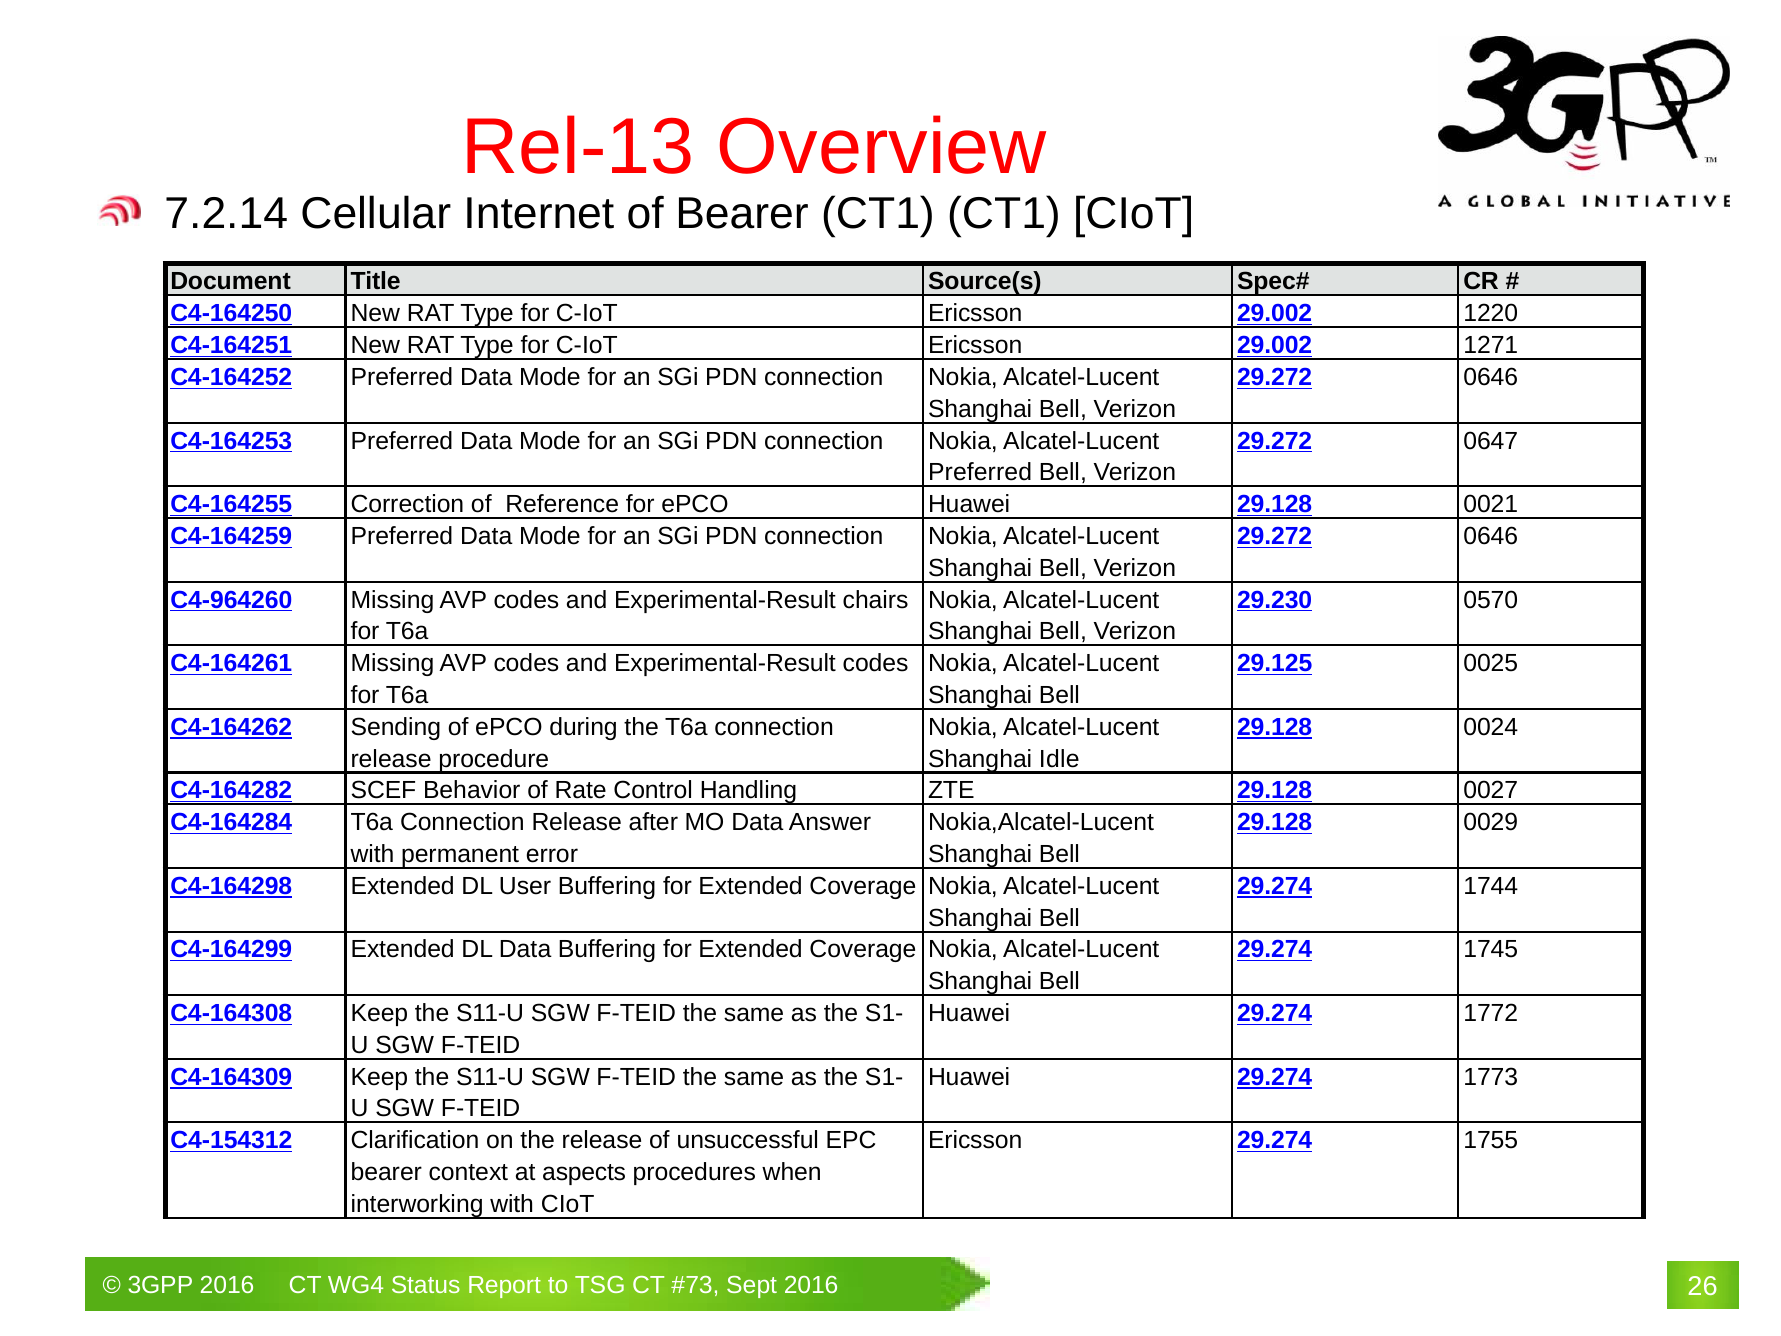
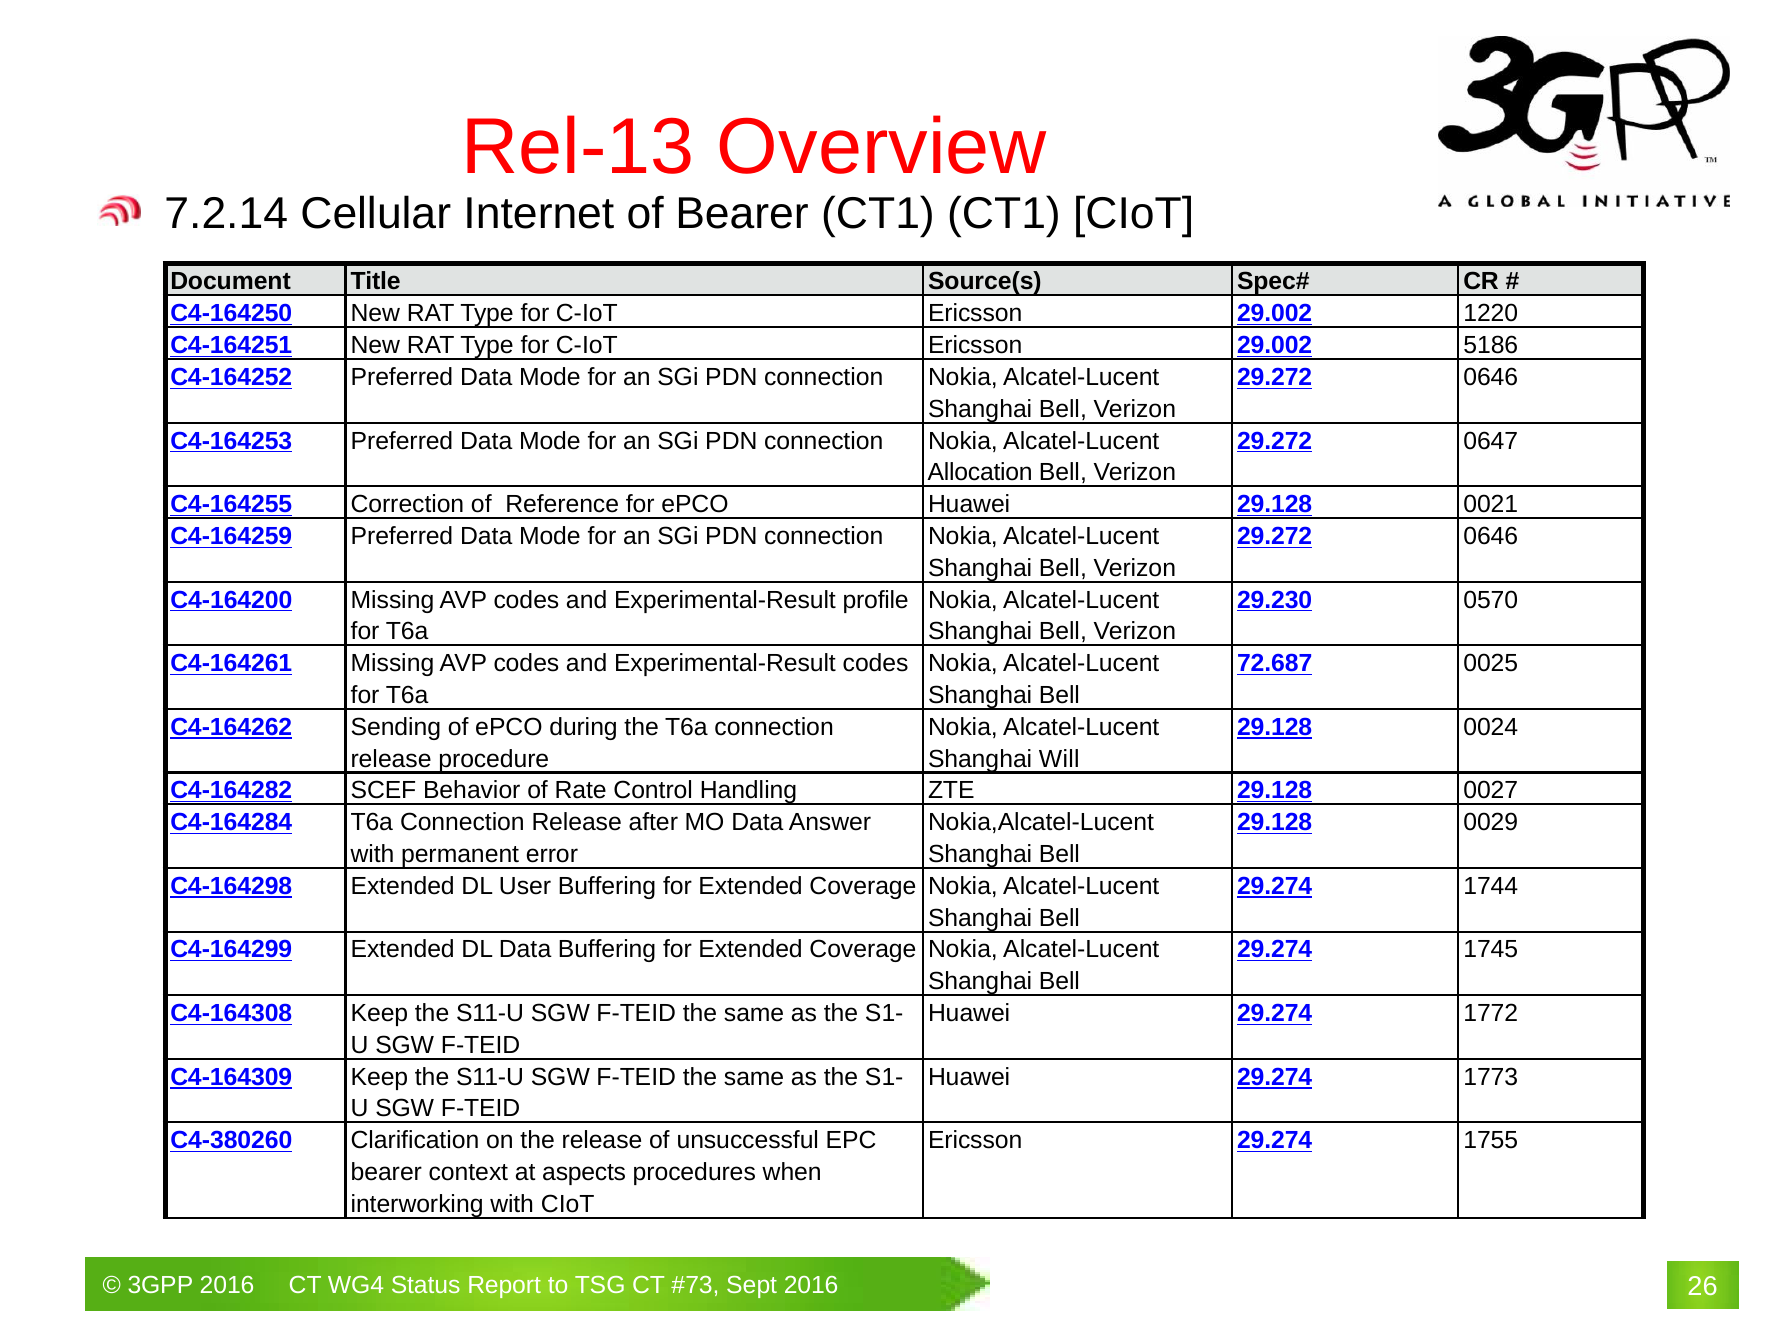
1271: 1271 -> 5186 (1491, 345)
Preferred: Preferred -> Allocation (980, 473)
C4-964260: C4-964260 -> C4-164200 (231, 600)
chairs: chairs -> profile (876, 600)
29.125: 29.125 -> 72.687 (1275, 663)
Idle: Idle -> Will (1059, 759)
C4-154312: C4-154312 -> C4-380260 (231, 1140)
